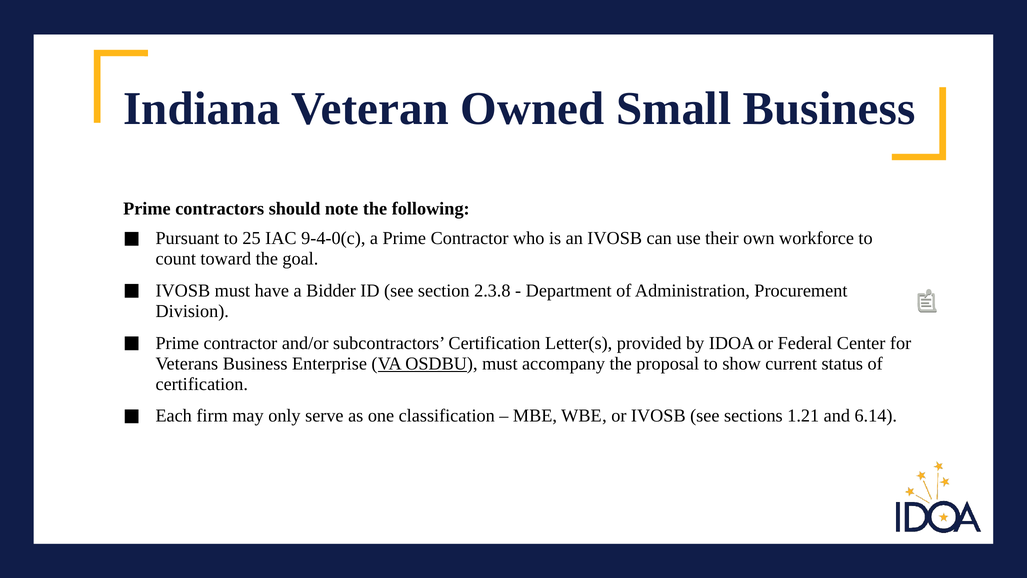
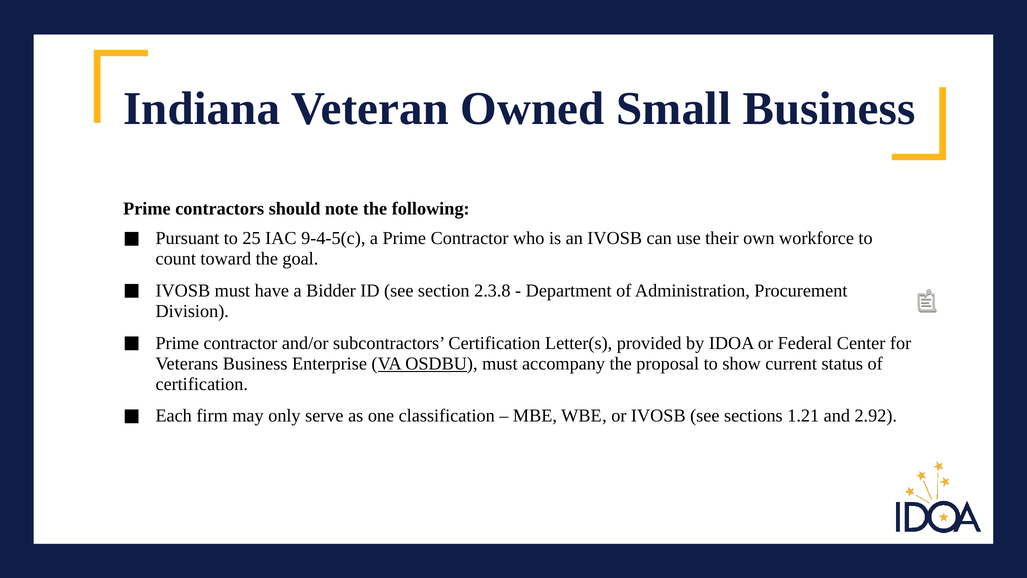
9-4-0(c: 9-4-0(c -> 9-4-5(c (333, 238)
6.14: 6.14 -> 2.92 (876, 416)
